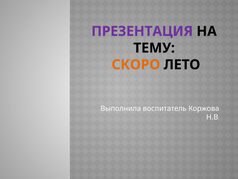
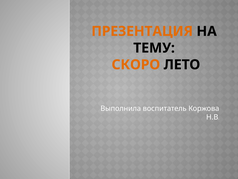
ПРЕЗЕНТАЦИЯ colour: purple -> orange (142, 31)
